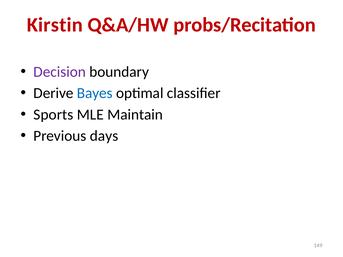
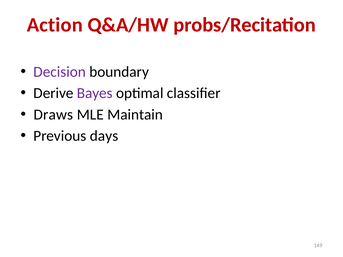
Kirstin: Kirstin -> Action (55, 25)
Bayes colour: blue -> purple (95, 93)
Sports: Sports -> Draws (53, 115)
